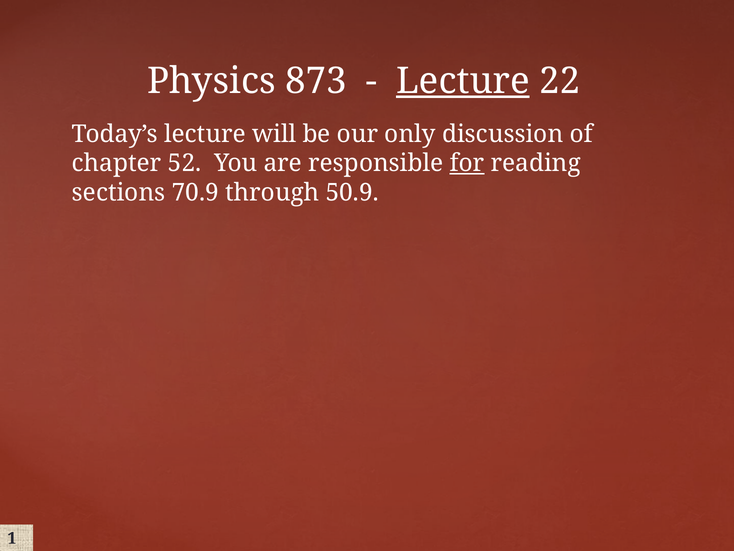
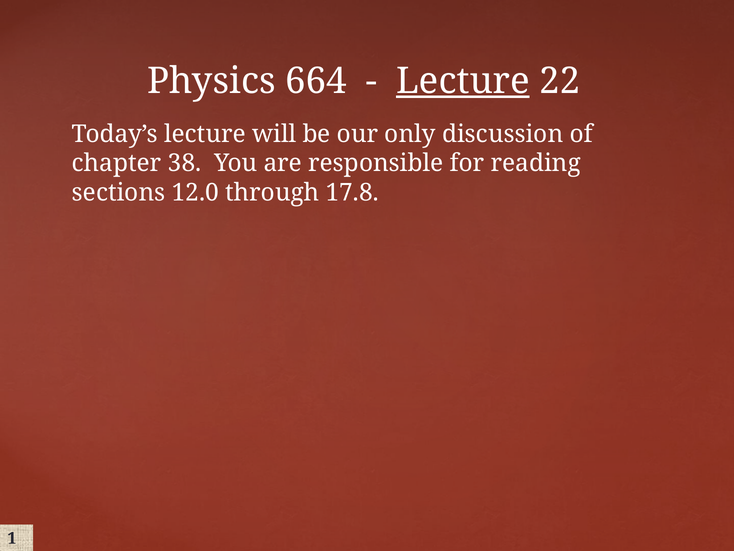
873: 873 -> 664 (316, 81)
52: 52 -> 38 (185, 163)
for underline: present -> none (467, 163)
70.9: 70.9 -> 12.0 (195, 193)
50.9: 50.9 -> 17.8 (352, 193)
